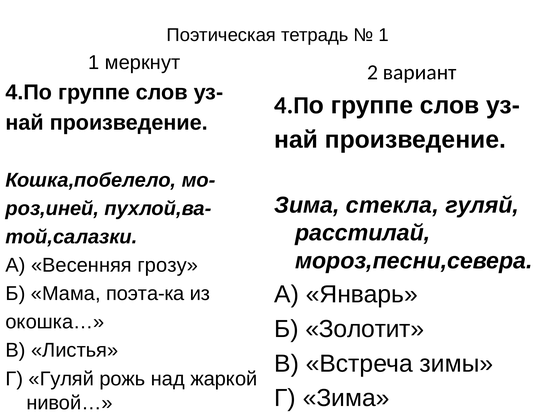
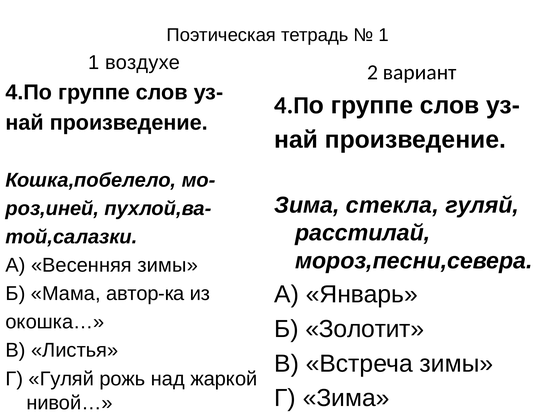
меркнут: меркнут -> воздухе (143, 63)
Весенняя грозу: грозу -> зимы (168, 266)
поэта-ка: поэта-ка -> автор-ка (145, 294)
